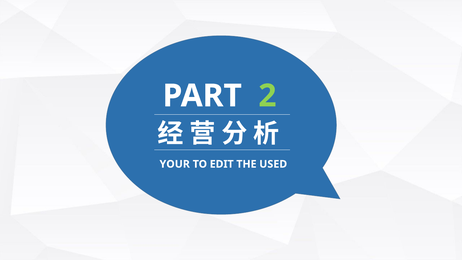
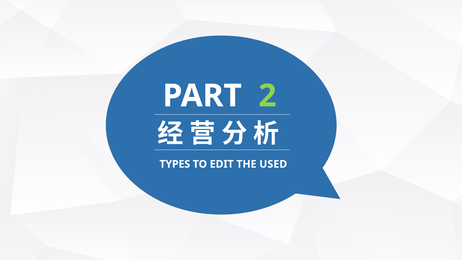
YOUR: YOUR -> TYPES (175, 164)
